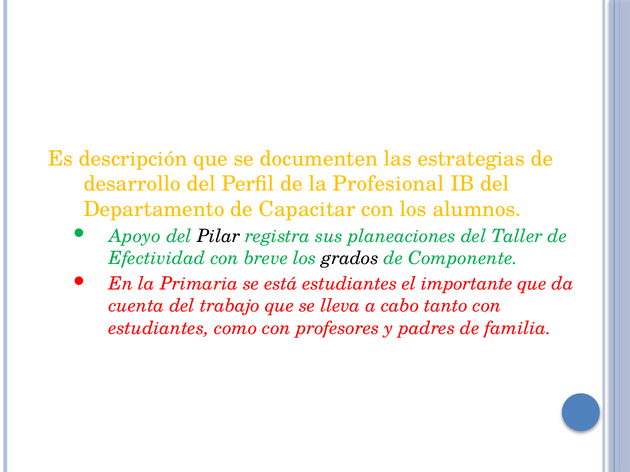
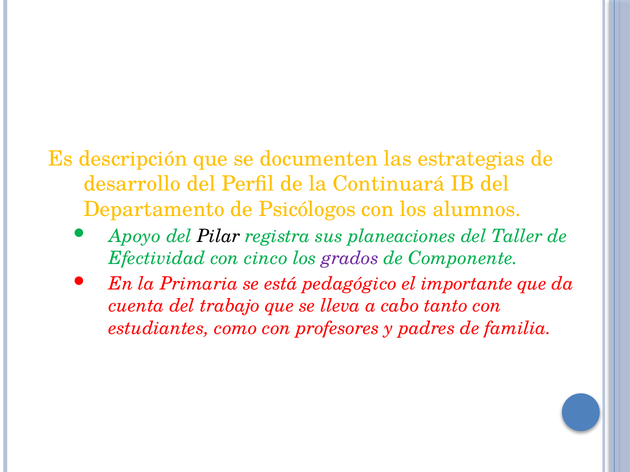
Profesional: Profesional -> Continuará (389, 184)
Capacitar: Capacitar -> Psicólogos (307, 209)
breve: breve -> cinco (266, 258)
grados colour: black -> purple (350, 258)
está estudiantes: estudiantes -> pedagógico (350, 284)
